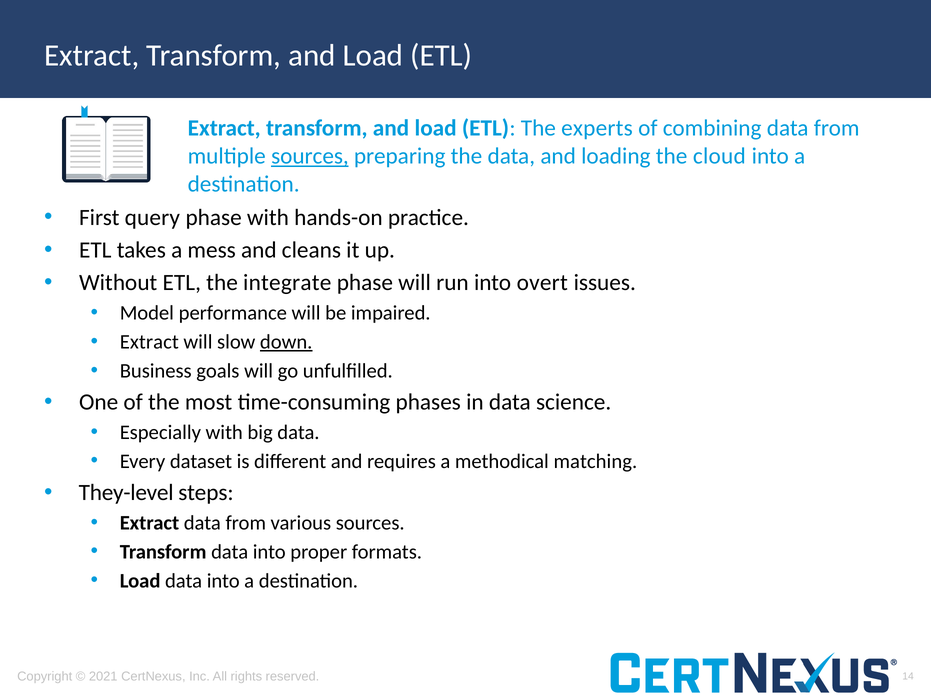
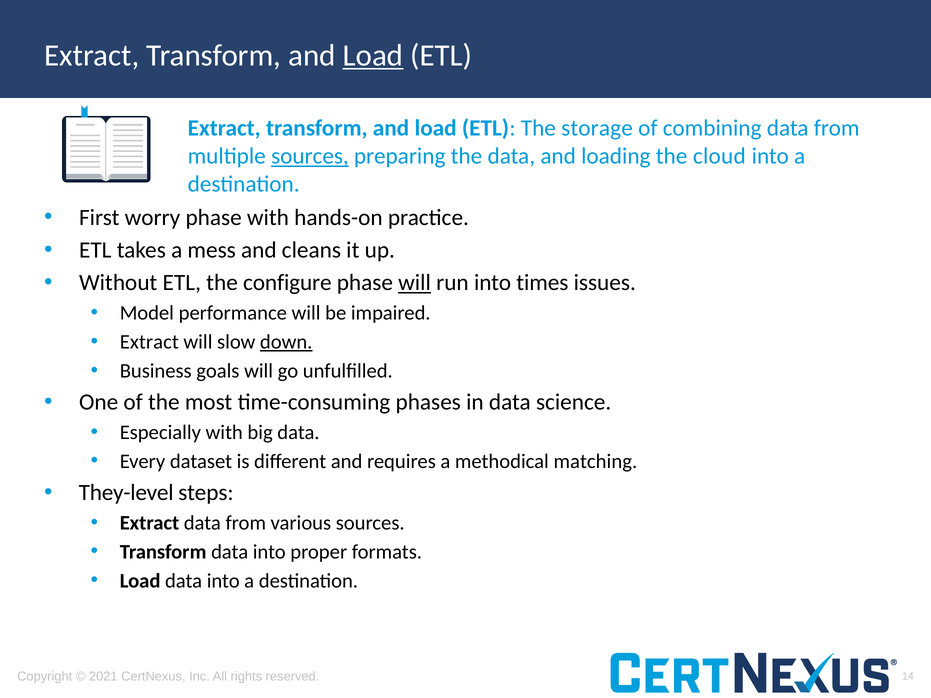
Load underline: none -> present (373, 55)
experts: experts -> storage (597, 128)
query: query -> worry (152, 218)
integrate: integrate -> configure (287, 283)
will underline: none -> present (415, 283)
overt: overt -> times (542, 283)
